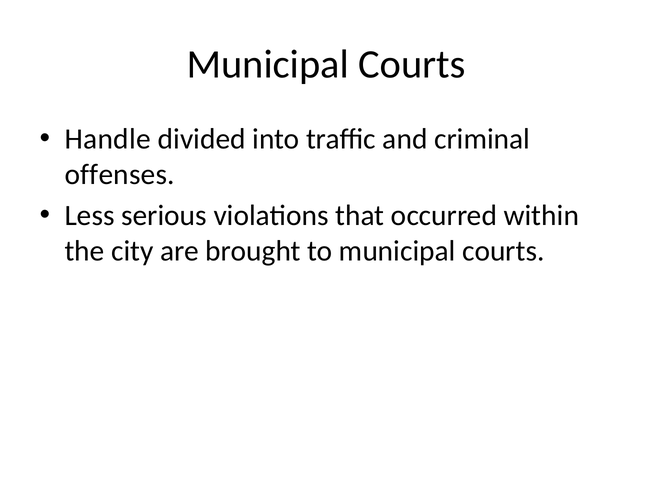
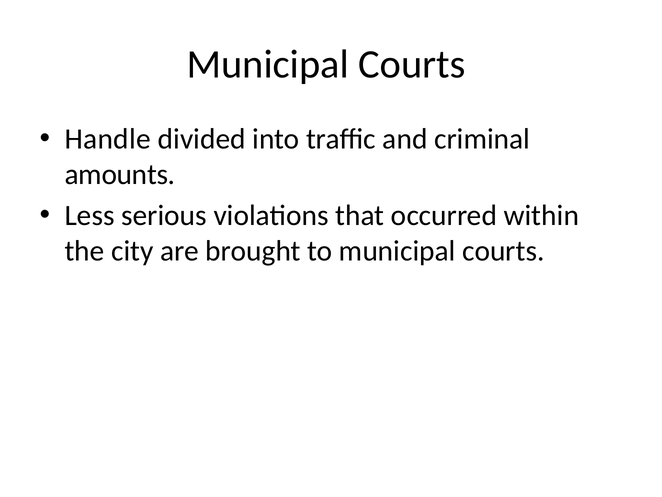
offenses: offenses -> amounts (120, 174)
